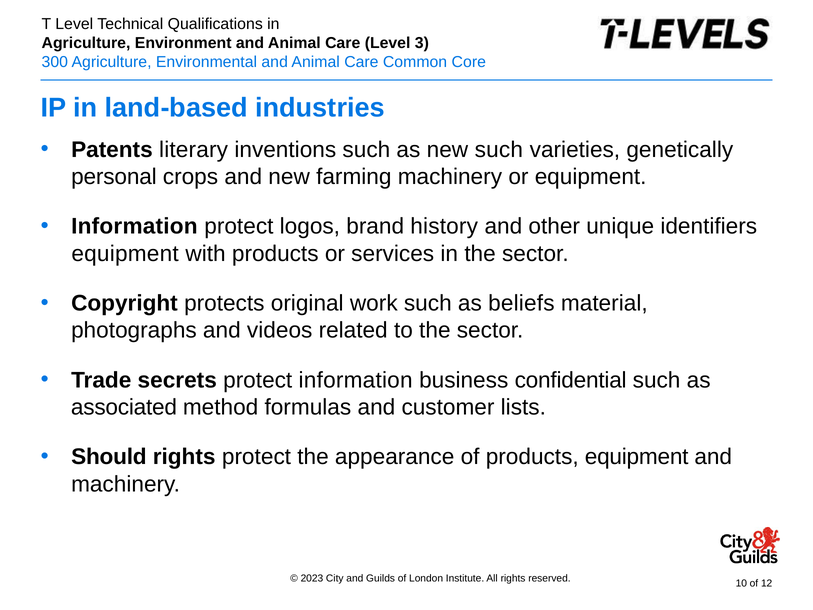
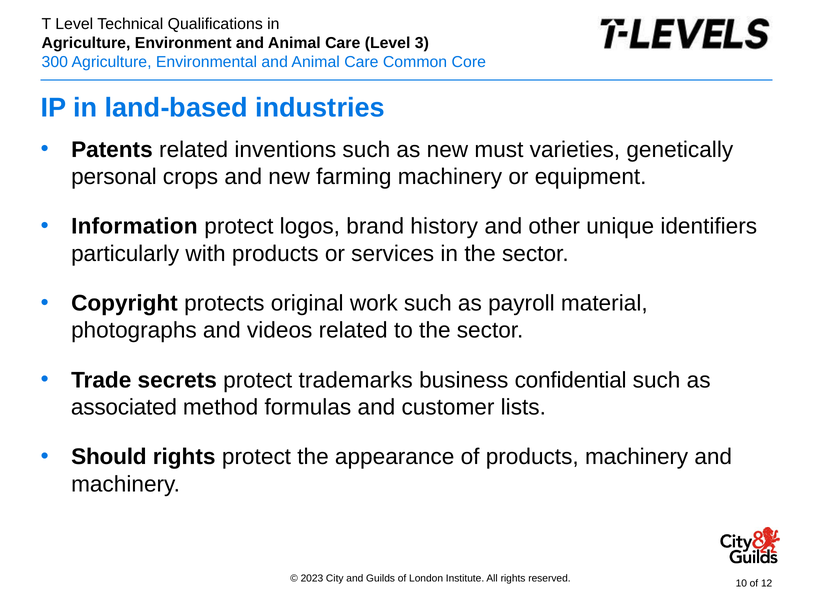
Patents literary: literary -> related (194, 150)
new such: such -> must (499, 150)
equipment: equipment -> particularly (125, 254)
beliefs: beliefs -> payroll (521, 303)
protect information: information -> trademarks (356, 380)
products equipment: equipment -> machinery (637, 457)
